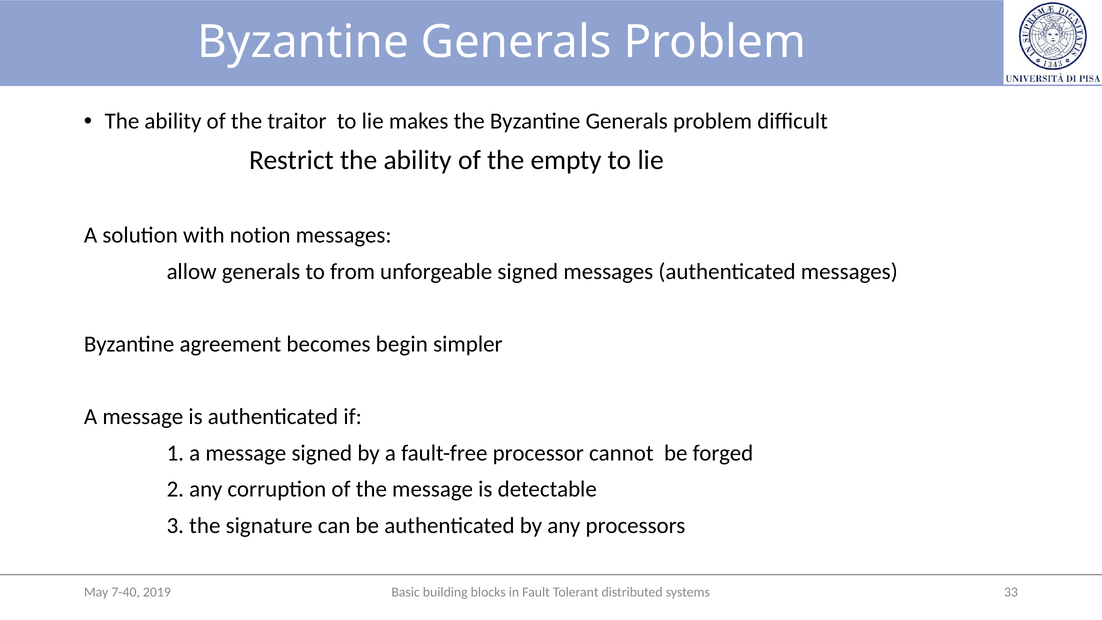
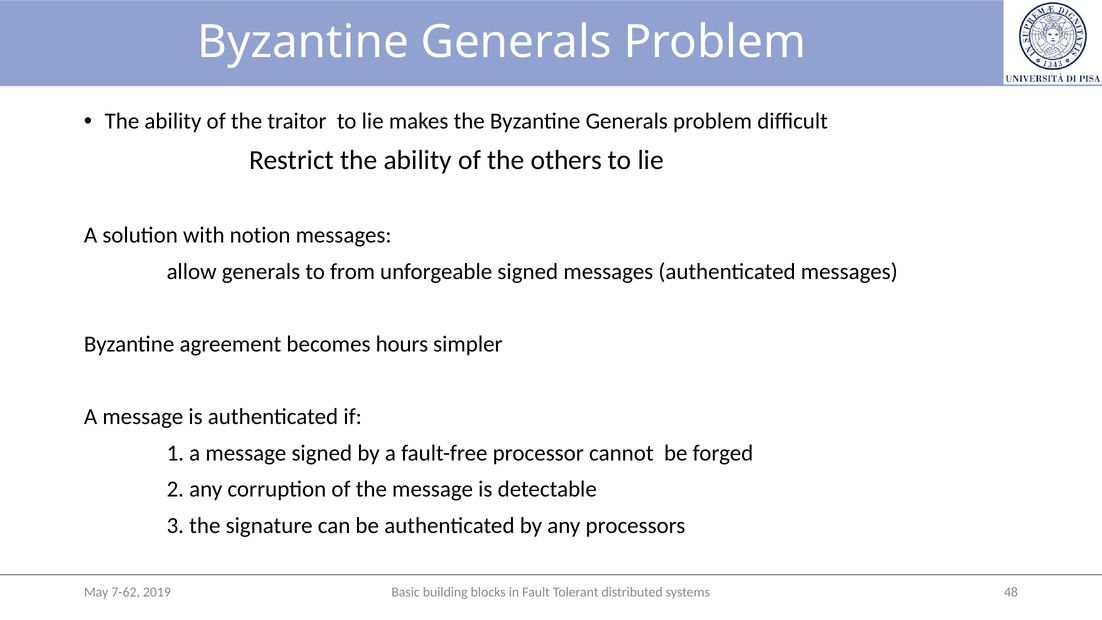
empty: empty -> others (566, 160)
begin: begin -> hours (402, 344)
33: 33 -> 48 (1011, 592)
7-40: 7-40 -> 7-62 (126, 592)
